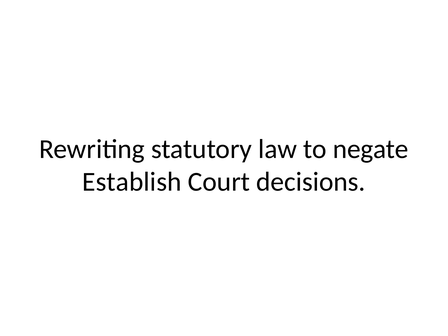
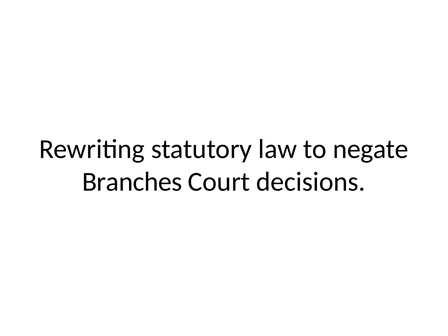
Establish: Establish -> Branches (132, 182)
